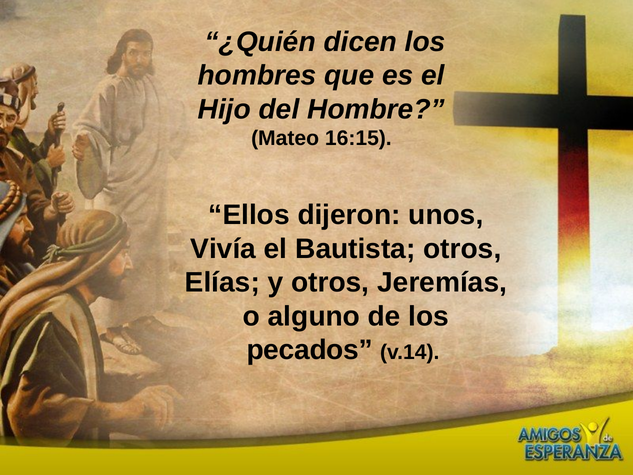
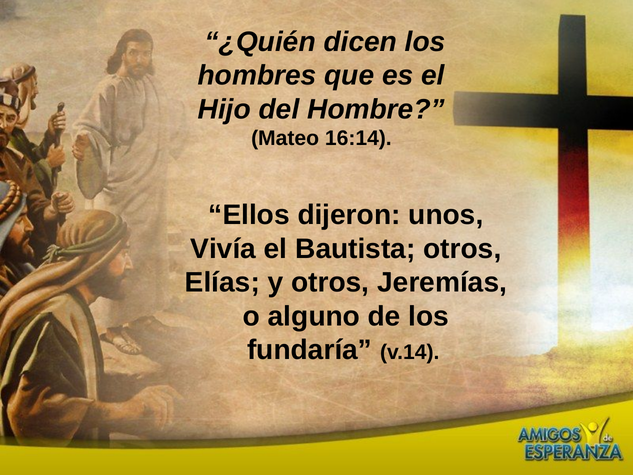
16:15: 16:15 -> 16:14 (358, 138)
pecados: pecados -> fundaría (310, 350)
